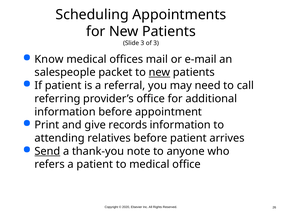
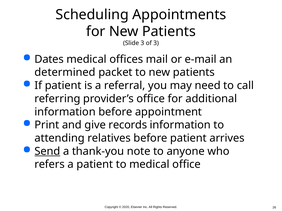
Know: Know -> Dates (49, 59)
salespeople: salespeople -> determined (65, 73)
new underline: present -> none (159, 73)
